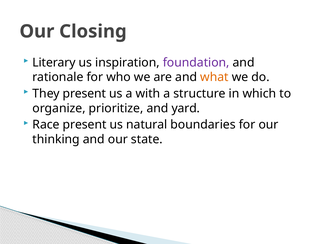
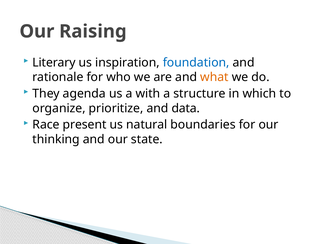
Closing: Closing -> Raising (93, 31)
foundation colour: purple -> blue (196, 62)
They present: present -> agenda (84, 94)
yard: yard -> data (186, 108)
